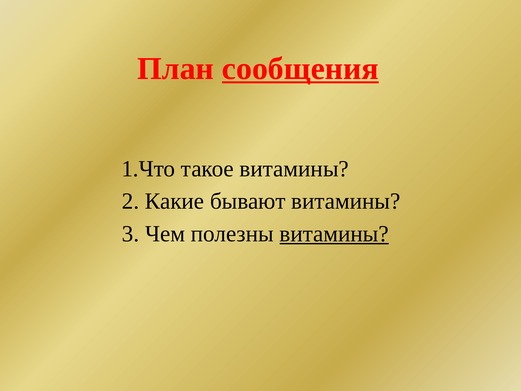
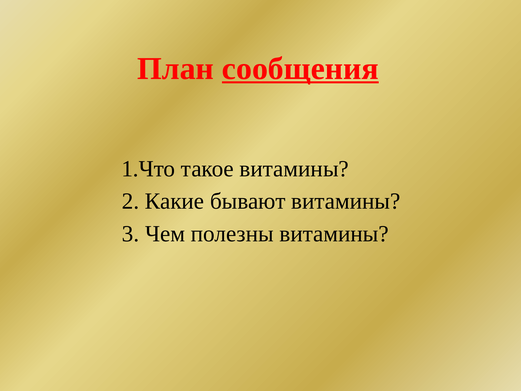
витамины underline: present -> none (334, 234)
